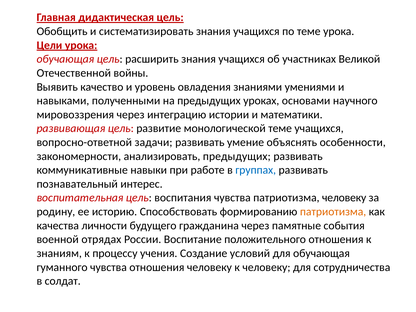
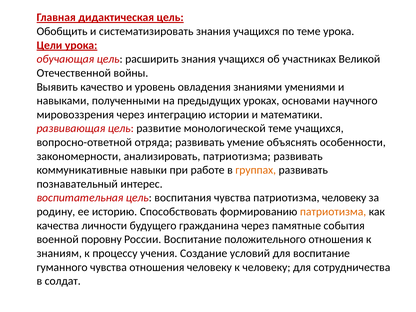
задачи: задачи -> отряда (154, 142)
анализировать предыдущих: предыдущих -> патриотизма (237, 156)
группах colour: blue -> orange (256, 170)
отрядах: отрядах -> поровну (101, 239)
для обучающая: обучающая -> воспитание (322, 253)
